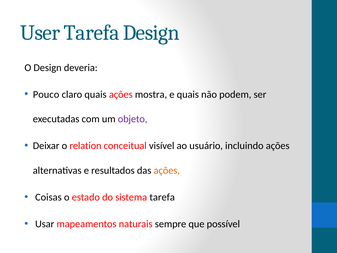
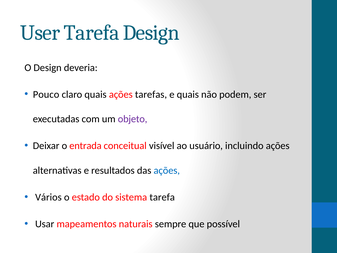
mostra: mostra -> tarefas (151, 94)
relation: relation -> entrada (85, 146)
ações colour: orange -> blue (167, 170)
Coisas: Coisas -> Vários (48, 197)
